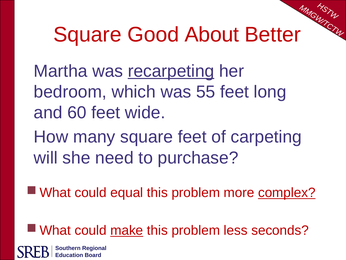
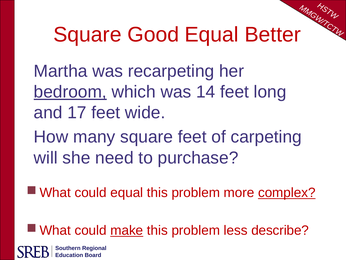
Good About: About -> Equal (212, 35)
recarpeting underline: present -> none (171, 71)
bedroom underline: none -> present (70, 92)
55: 55 -> 14 (206, 92)
60: 60 -> 17 (77, 113)
seconds: seconds -> describe (280, 230)
